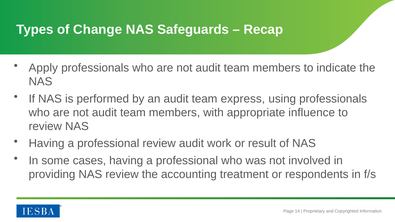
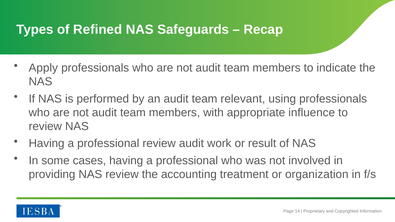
Change: Change -> Refined (98, 30)
express: express -> relevant (243, 99)
respondents: respondents -> organization (317, 175)
